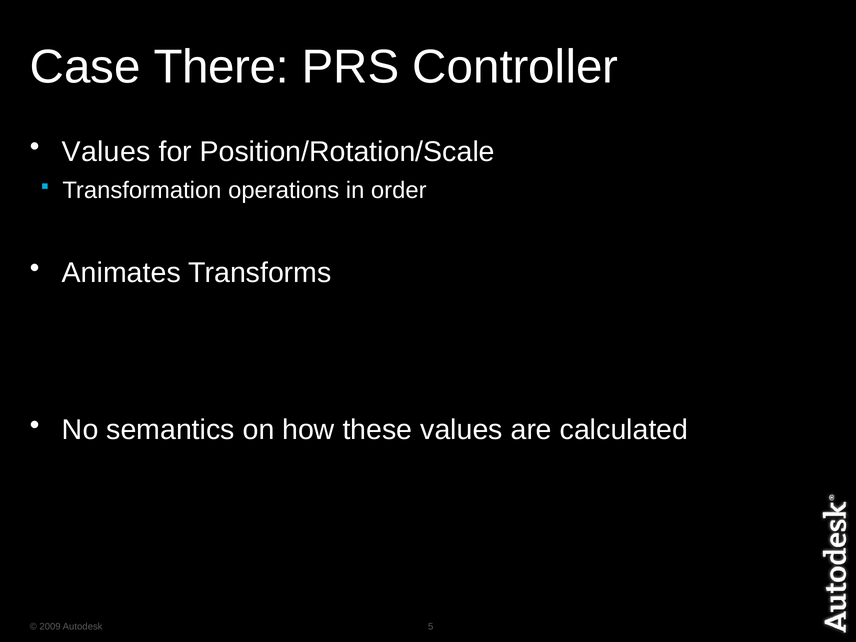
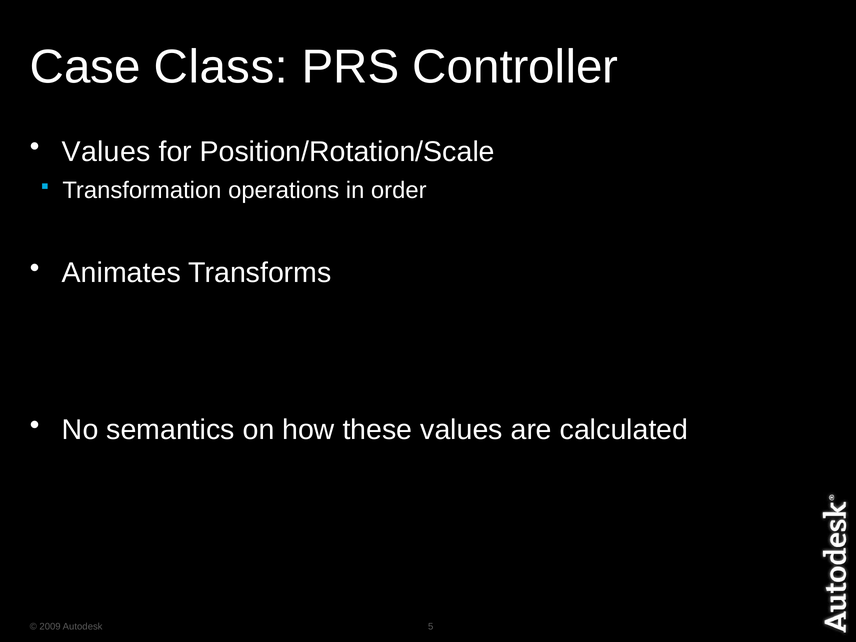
There: There -> Class (221, 67)
